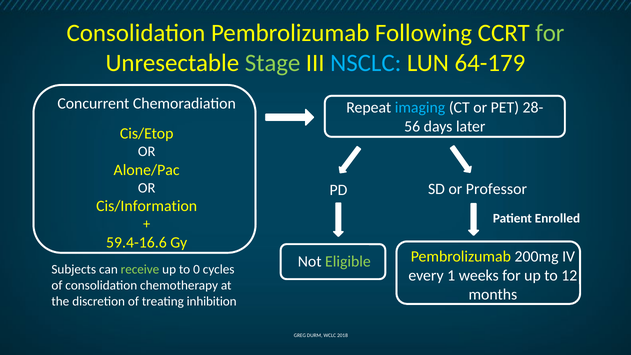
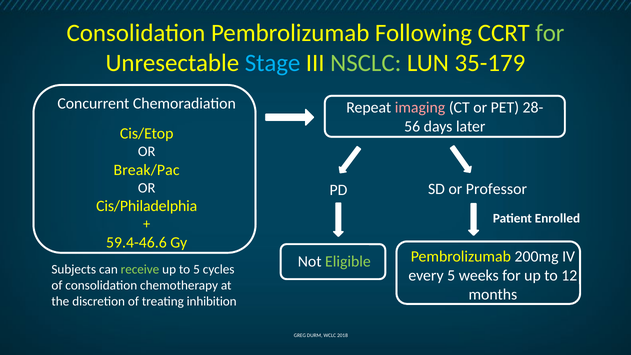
Stage colour: light green -> light blue (273, 63)
NSCLC colour: light blue -> light green (366, 63)
64-179: 64-179 -> 35-179 (490, 63)
imaging colour: light blue -> pink (420, 108)
Alone/Pac: Alone/Pac -> Break/Pac (147, 170)
Cis/Information: Cis/Information -> Cis/Philadelphia (147, 206)
59.4-16.6: 59.4-16.6 -> 59.4-46.6 (136, 242)
to 0: 0 -> 5 (197, 270)
every 1: 1 -> 5 (451, 275)
